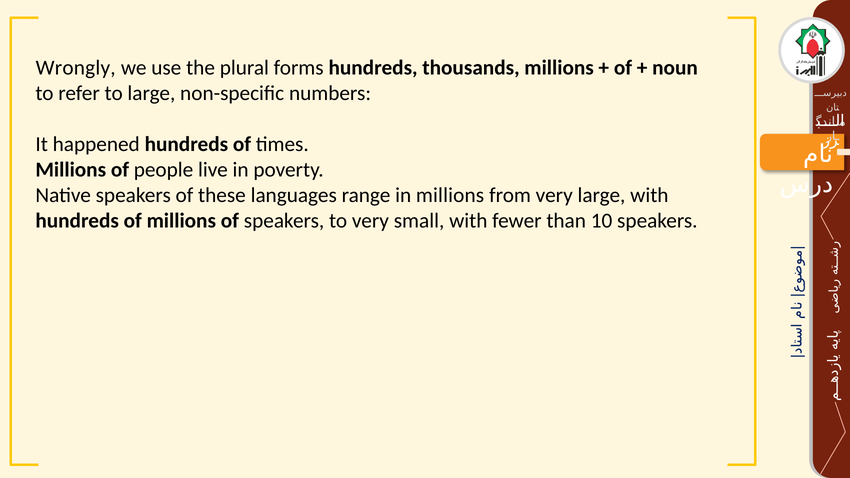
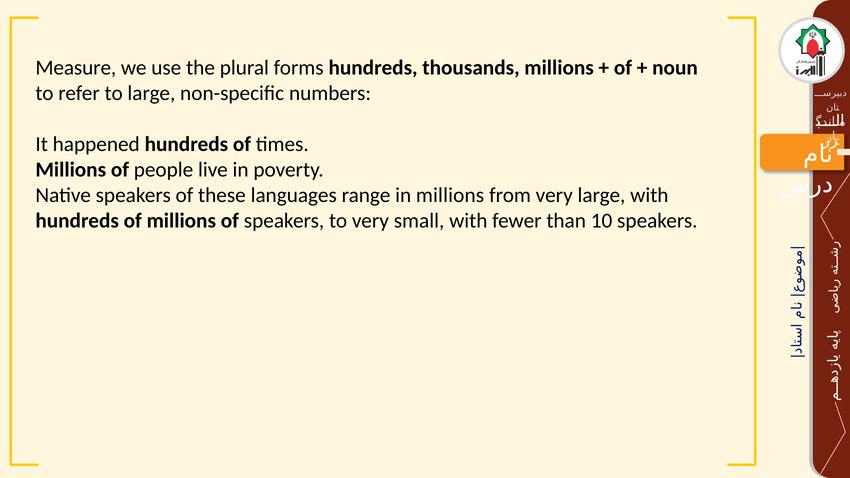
Wrongly: Wrongly -> Measure (76, 68)
